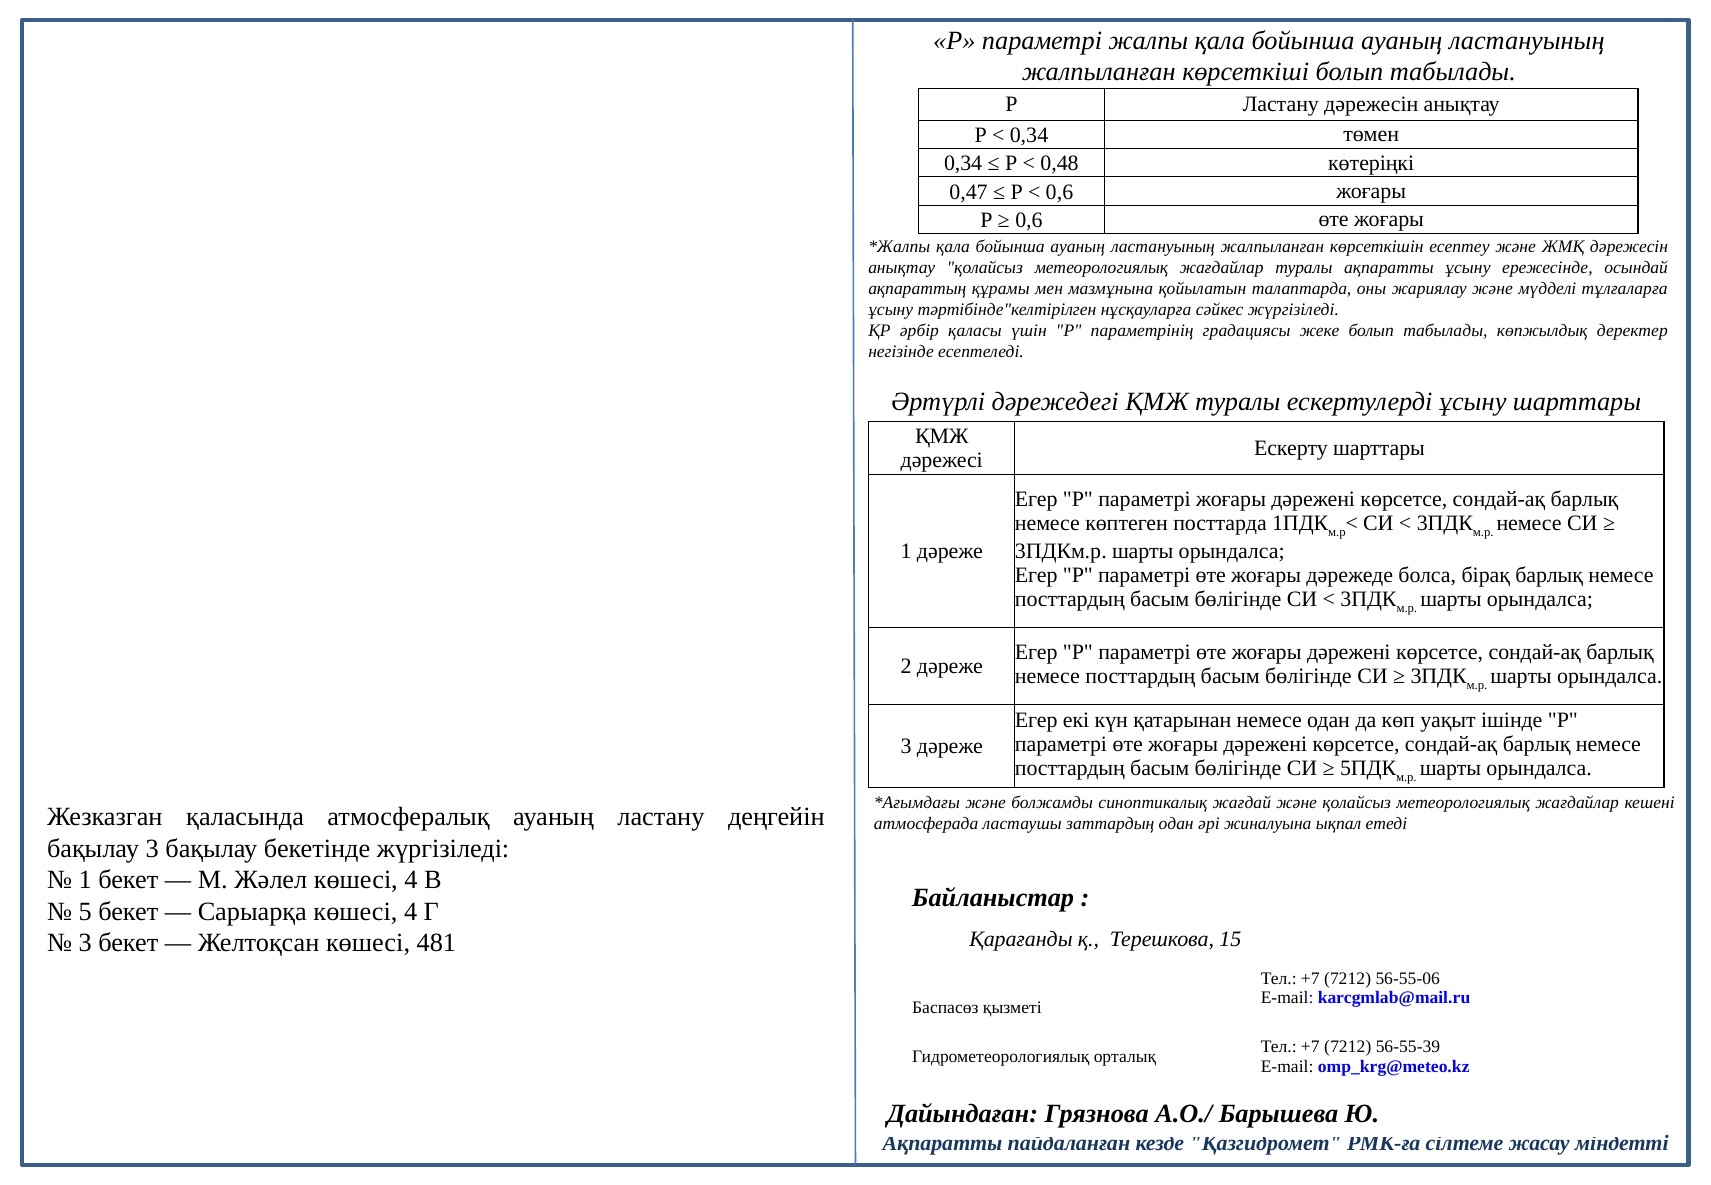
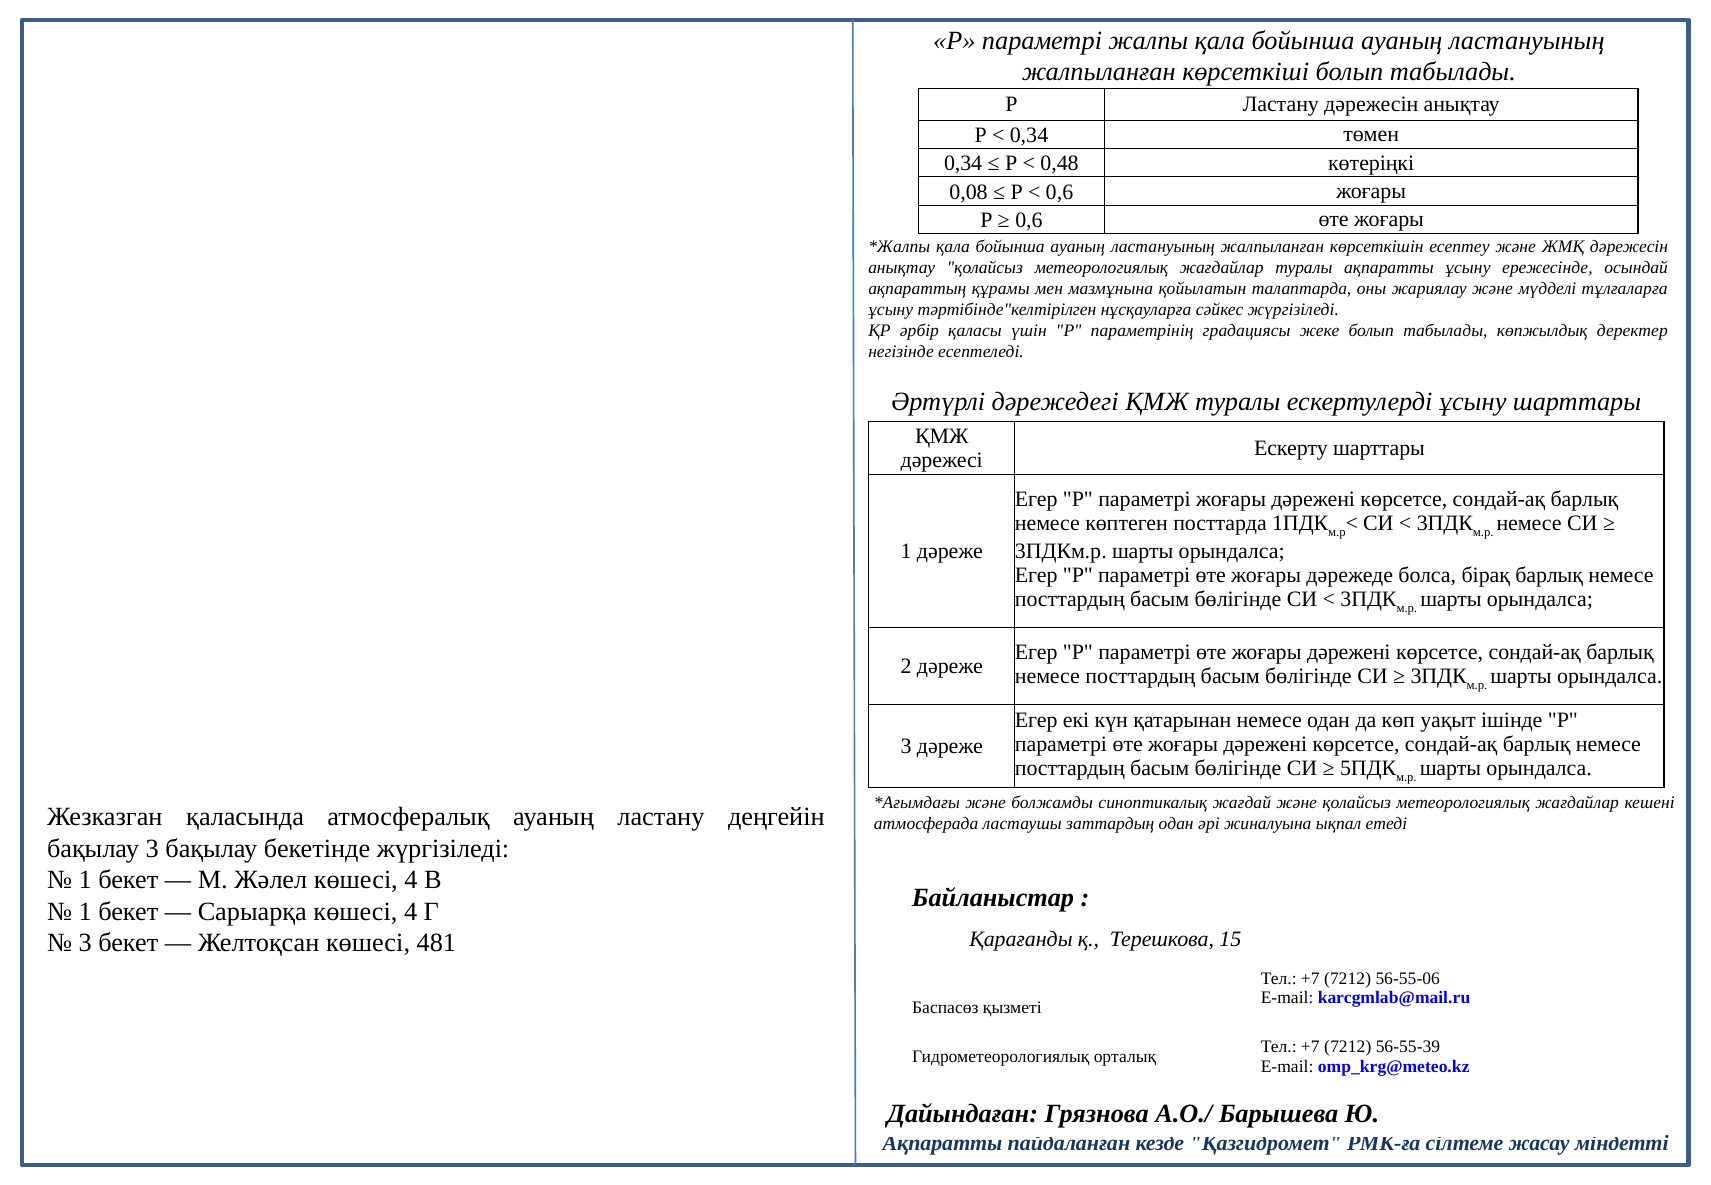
0,47: 0,47 -> 0,08 (969, 192)
5: 5 -> 1 (85, 911)
